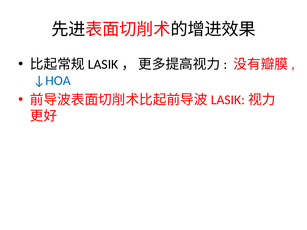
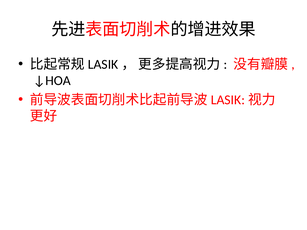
↓HOA colour: blue -> black (52, 81)
